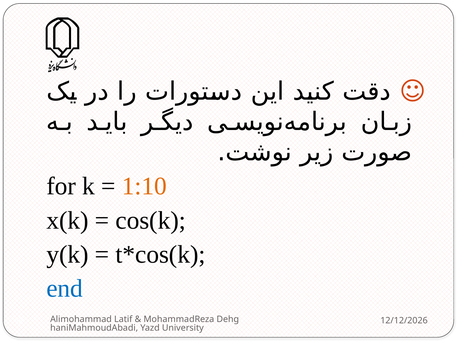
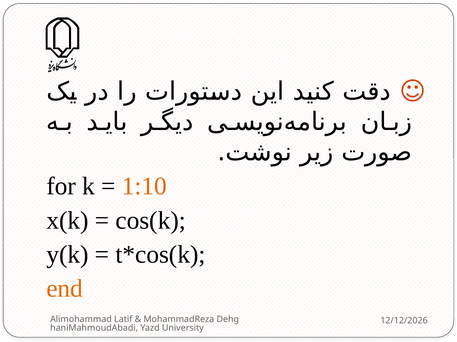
end colour: blue -> orange (65, 289)
